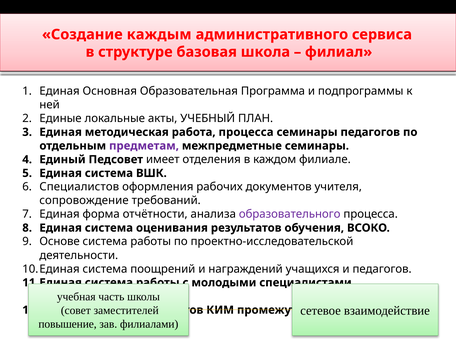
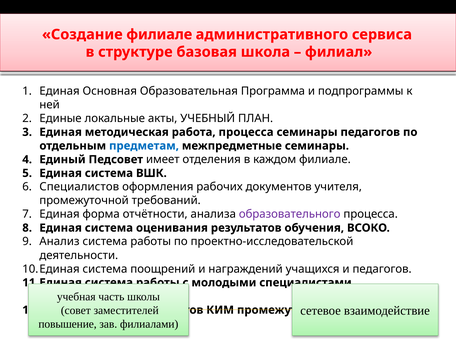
Создание каждым: каждым -> филиале (159, 34)
предметам colour: purple -> blue (144, 146)
сопровождение: сопровождение -> промежуточной (84, 201)
Основе: Основе -> Анализ (59, 242)
